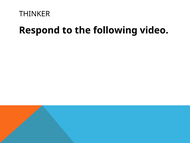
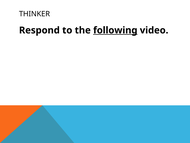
following underline: none -> present (115, 30)
